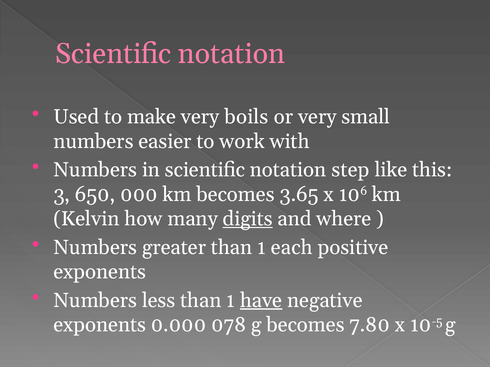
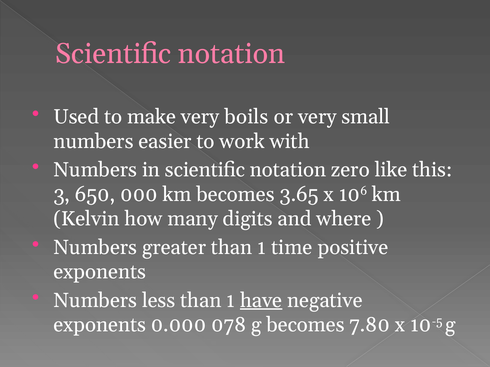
step: step -> zero (350, 170)
digits underline: present -> none (248, 219)
each: each -> time (292, 248)
